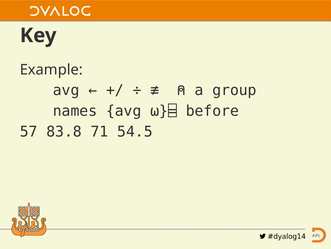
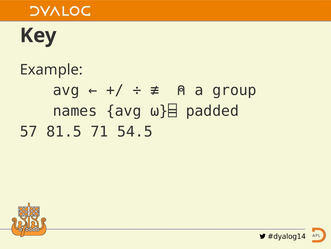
before: before -> padded (212, 111)
83.8: 83.8 -> 81.5 (64, 131)
